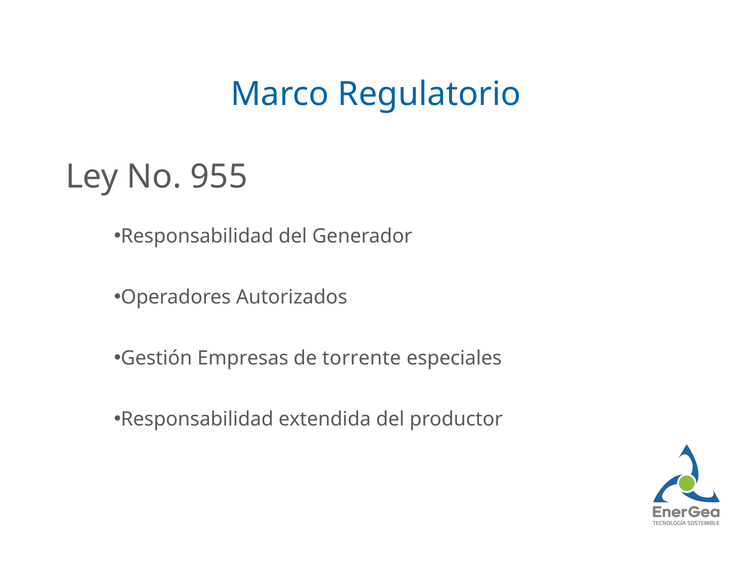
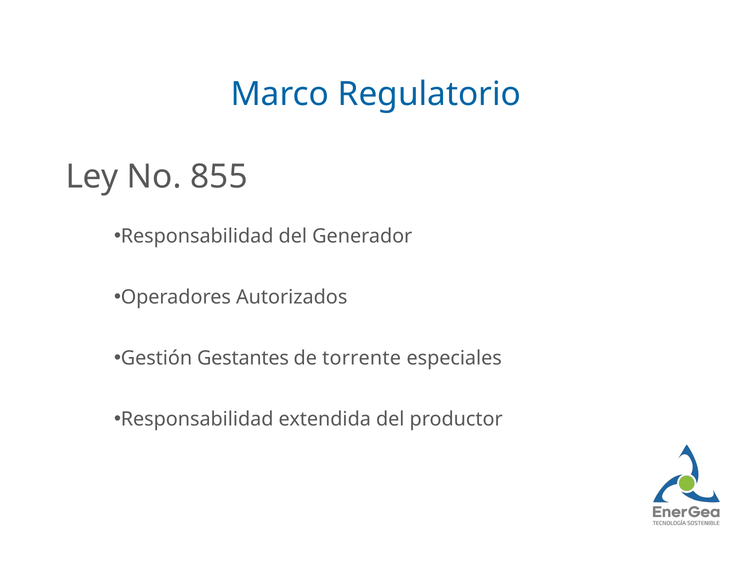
955: 955 -> 855 (219, 177)
Empresas: Empresas -> Gestantes (243, 358)
